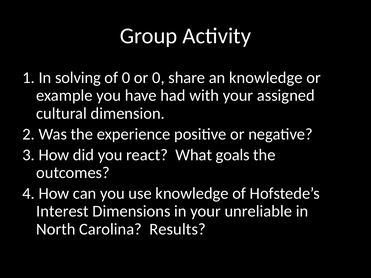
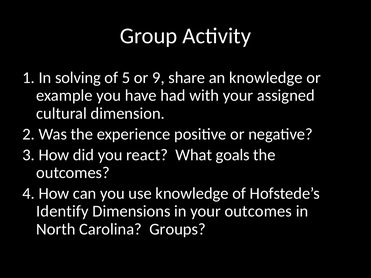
of 0: 0 -> 5 (126, 78)
or 0: 0 -> 9 (158, 78)
Interest: Interest -> Identify (62, 211)
your unreliable: unreliable -> outcomes (258, 211)
Results: Results -> Groups (178, 229)
